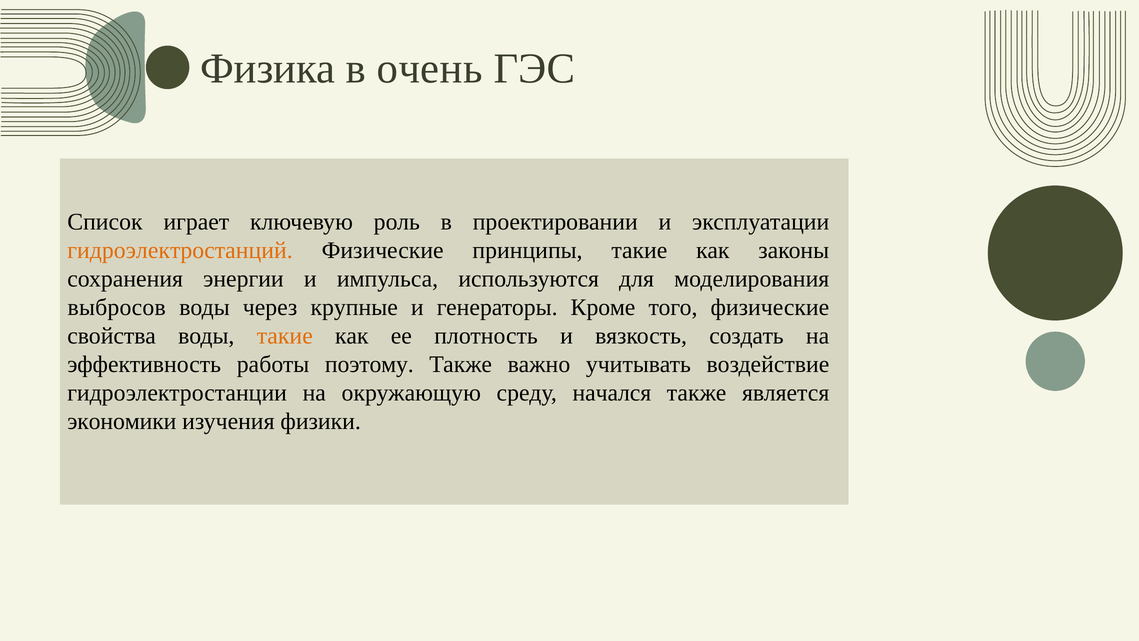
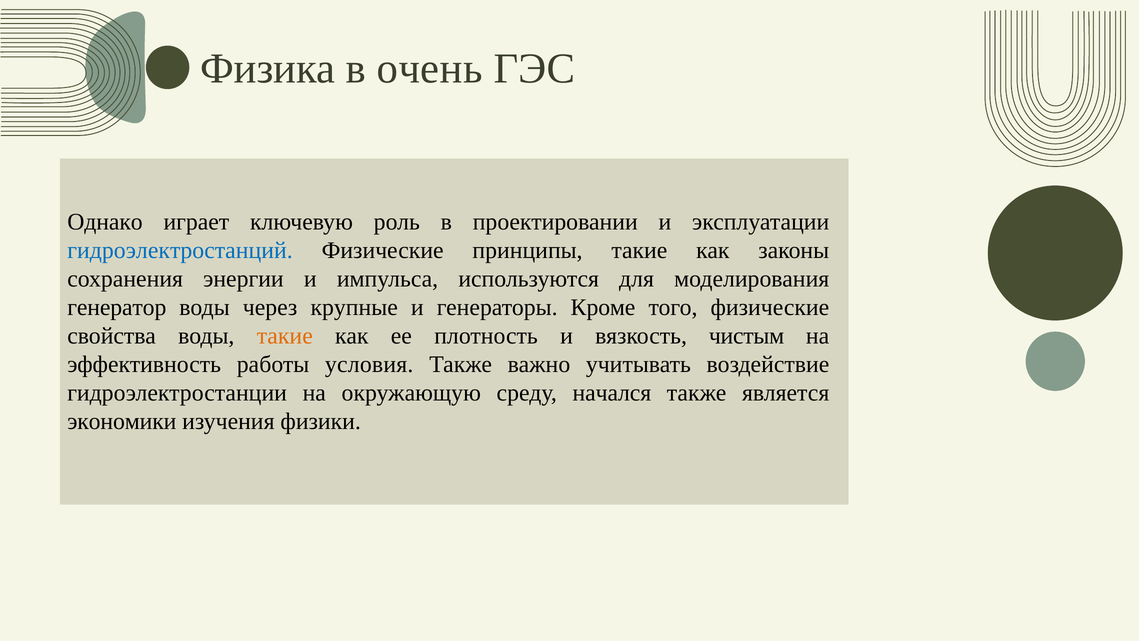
Список: Список -> Однако (105, 222)
гидроэлектростанций colour: orange -> blue (180, 250)
выбросов: выбросов -> генератор (117, 307)
создать: создать -> чистым (747, 336)
поэтому: поэтому -> условия (369, 364)
